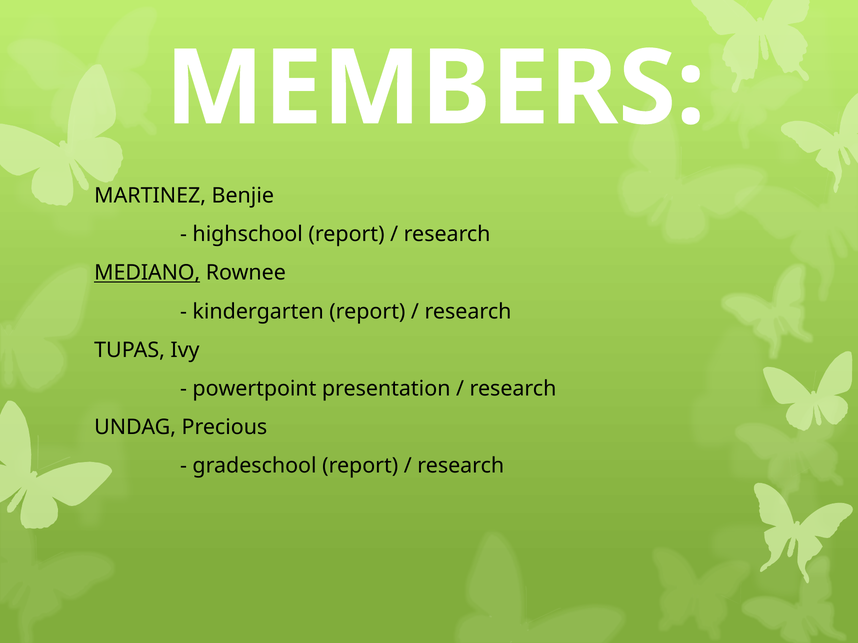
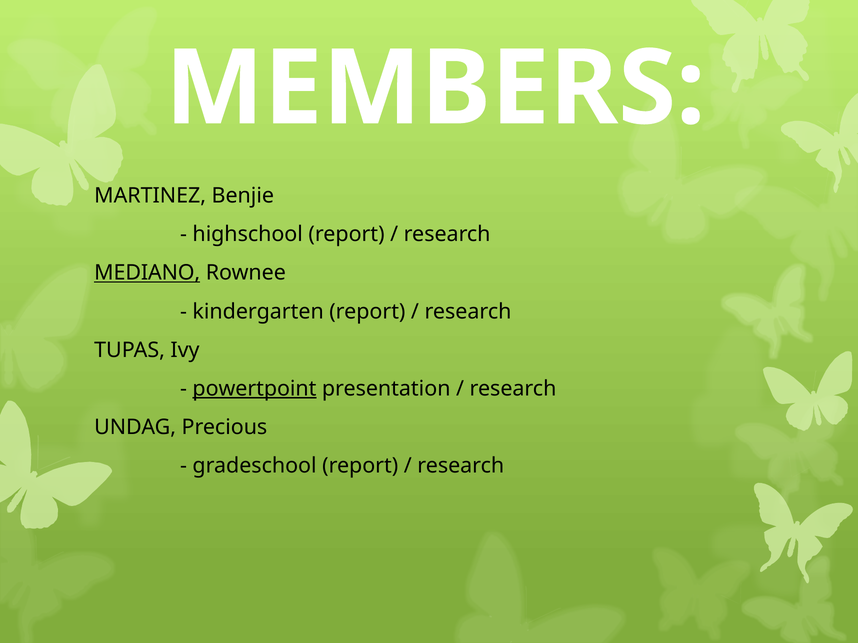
powertpoint underline: none -> present (254, 389)
